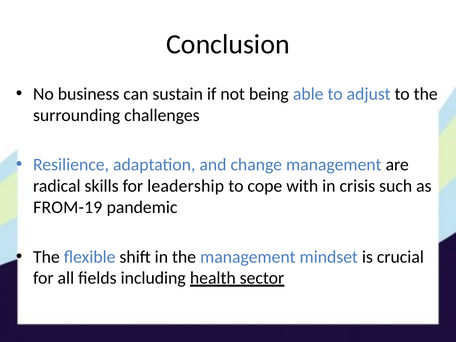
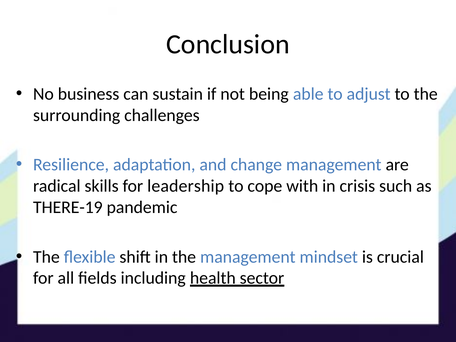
FROM-19: FROM-19 -> THERE-19 (68, 207)
